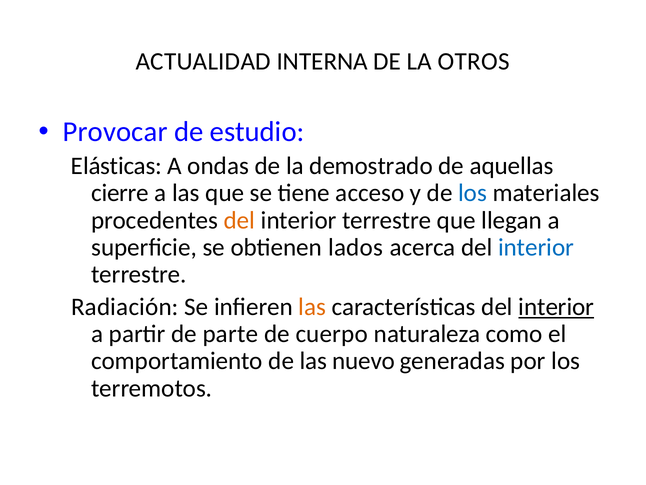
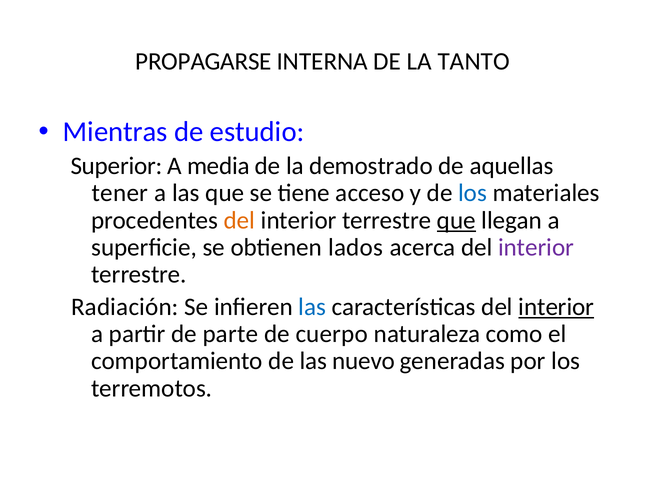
ACTUALIDAD: ACTUALIDAD -> PROPAGARSE (203, 62)
OTROS: OTROS -> TANTO (474, 62)
Provocar: Provocar -> Mientras (115, 132)
Elásticas: Elásticas -> Superior (116, 166)
ondas: ondas -> media (218, 166)
cierre: cierre -> tener (120, 193)
que underline: none -> present (456, 220)
interior colour: blue -> purple (536, 247)
las colour: orange -> blue (312, 306)
